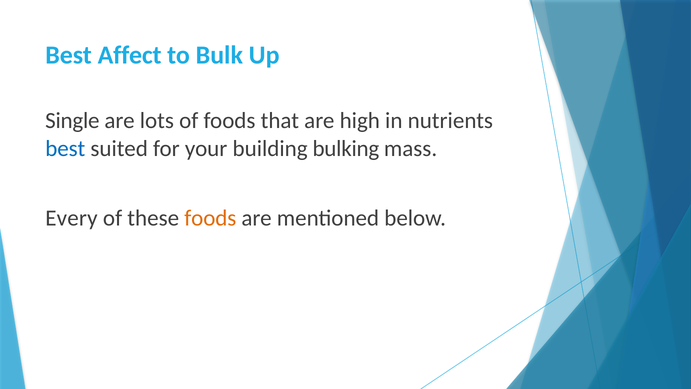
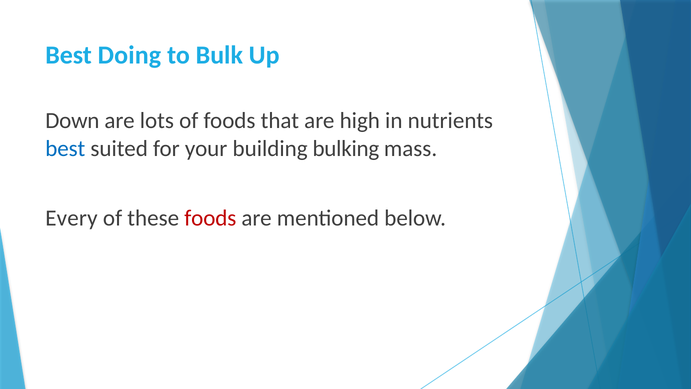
Affect: Affect -> Doing (129, 55)
Single: Single -> Down (72, 121)
foods colour: orange -> red (210, 218)
